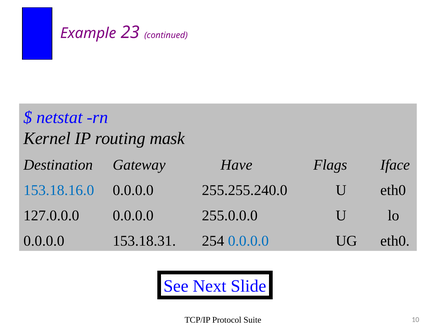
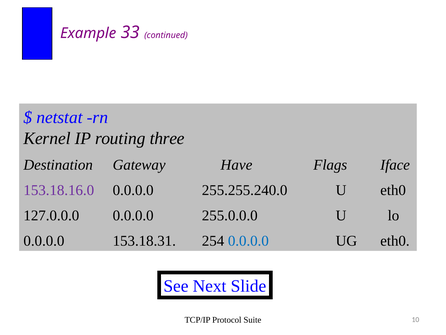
23: 23 -> 33 (130, 32)
mask: mask -> three (167, 138)
153.18.16.0 colour: blue -> purple (59, 190)
